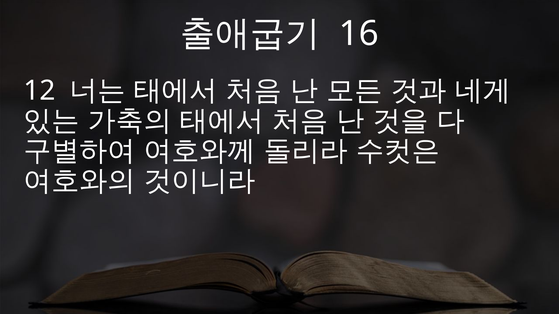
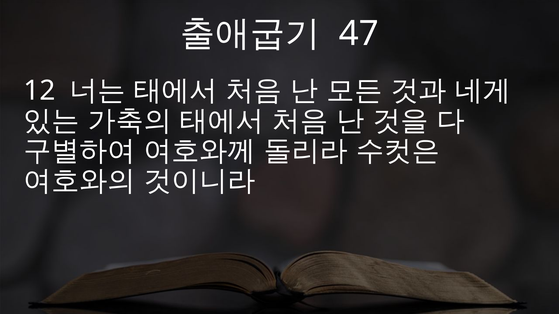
16: 16 -> 47 (359, 34)
